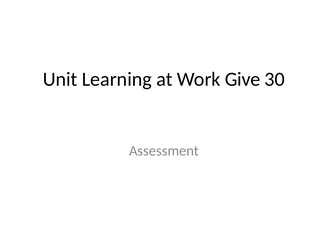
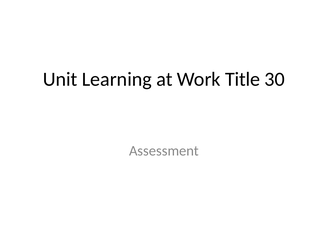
Give: Give -> Title (243, 79)
